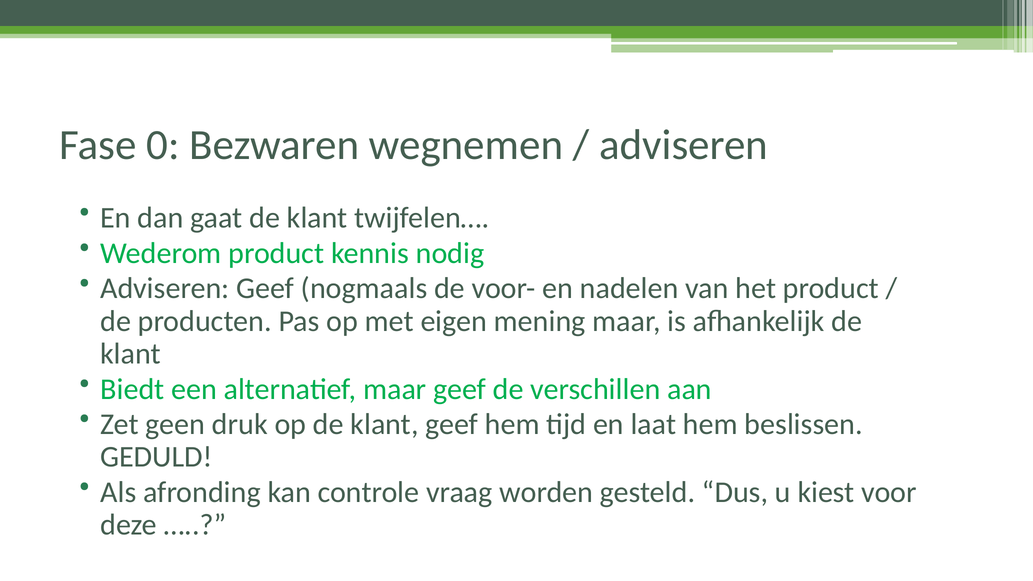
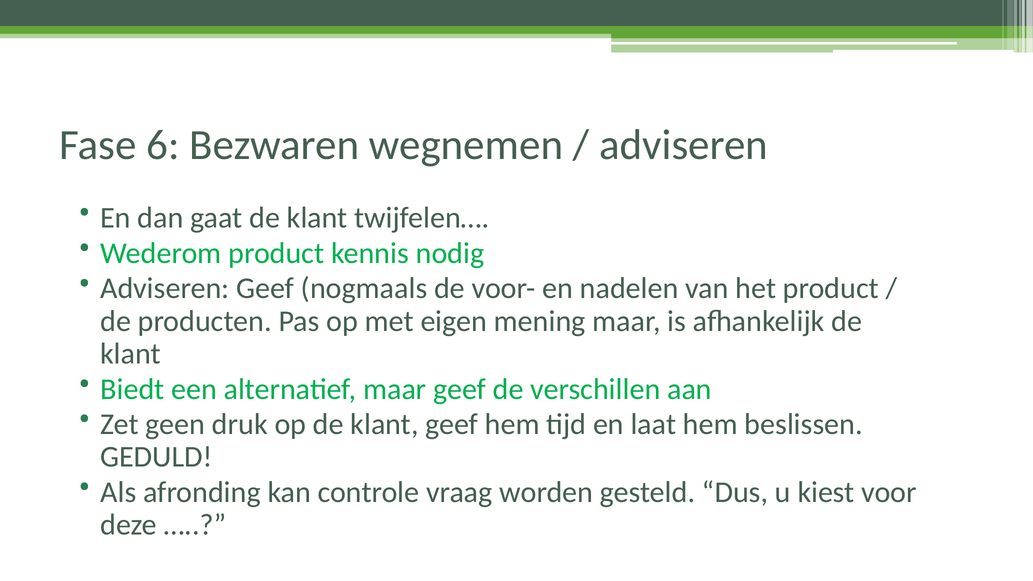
0: 0 -> 6 (163, 145)
